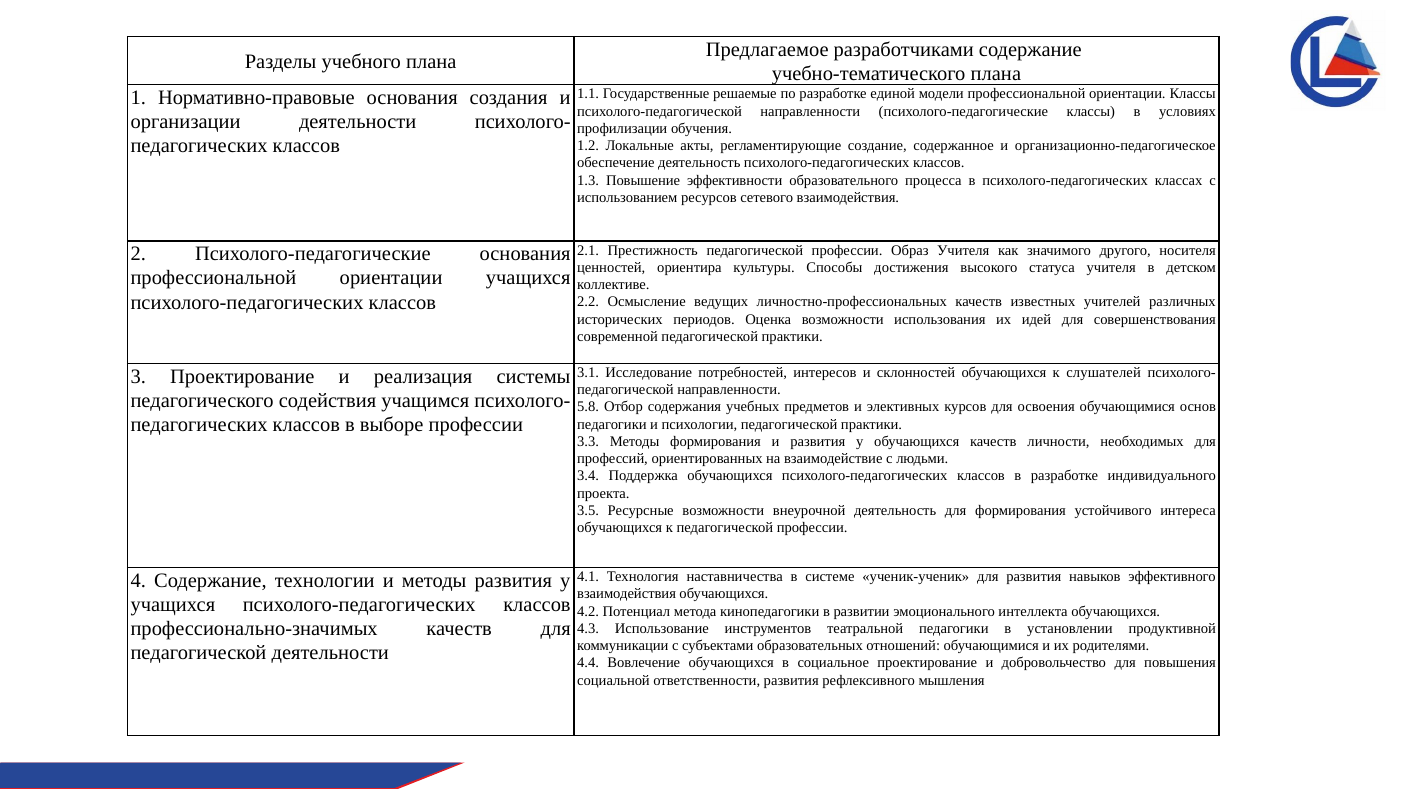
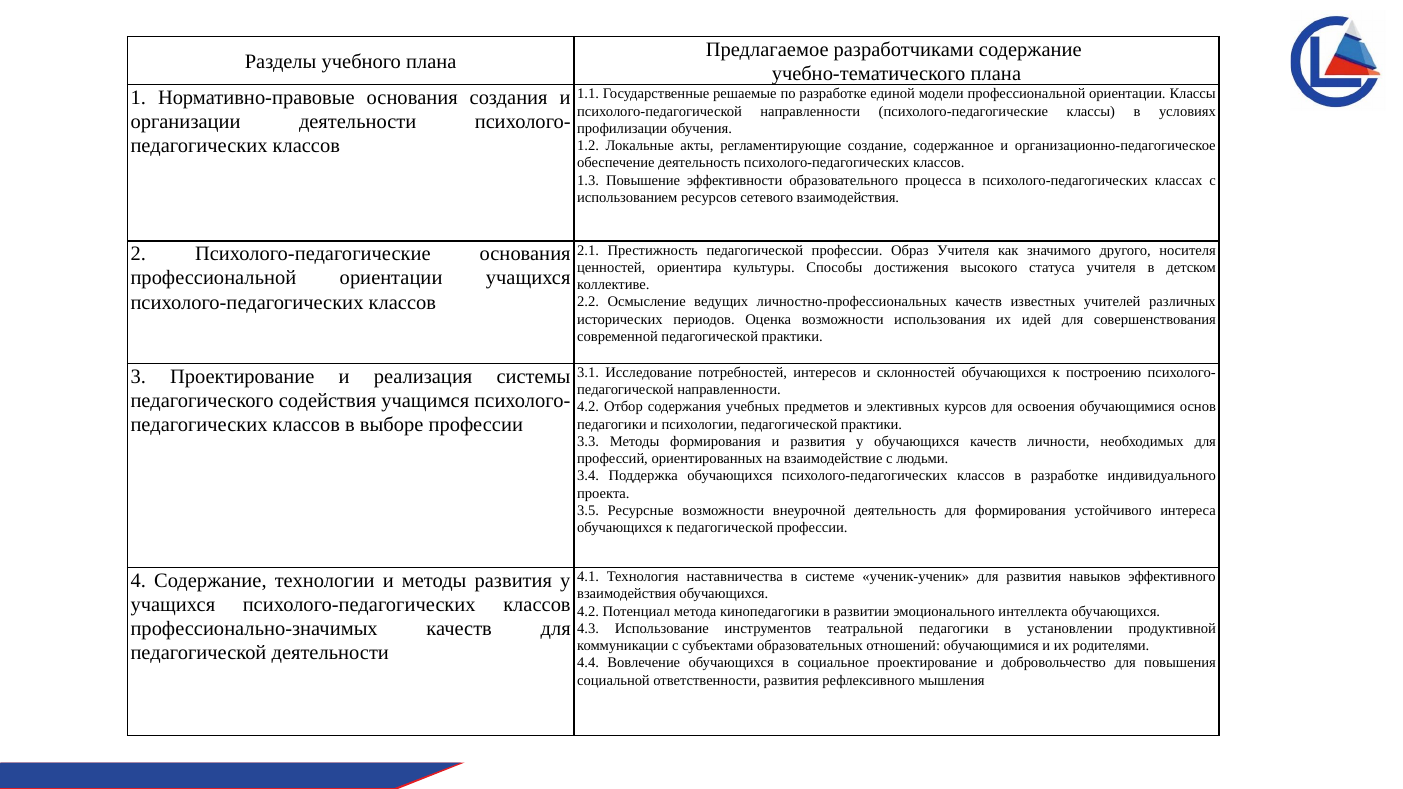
слушателей: слушателей -> построению (1104, 373)
5.8: 5.8 -> 4.2 (588, 407)
